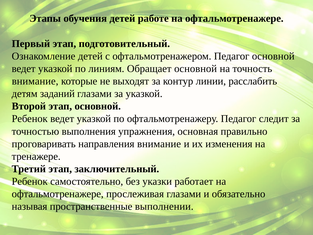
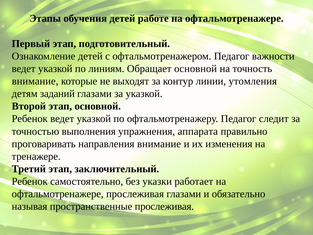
Педагог основной: основной -> важности (273, 56)
расслабить: расслабить -> утомления (253, 81)
основная: основная -> аппарата (198, 131)
пространственные выполнении: выполнении -> прослеживая (164, 206)
